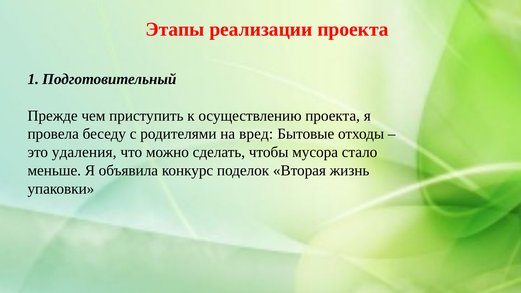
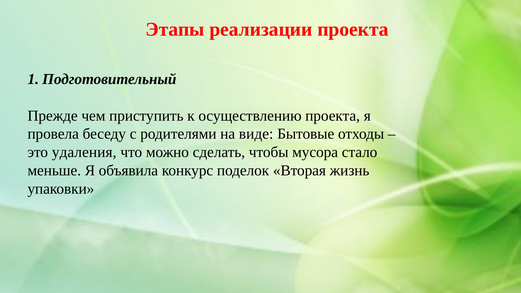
вред: вред -> виде (256, 134)
